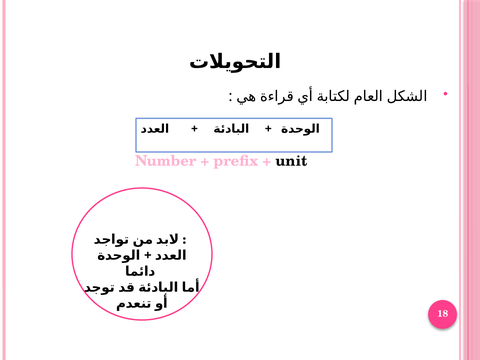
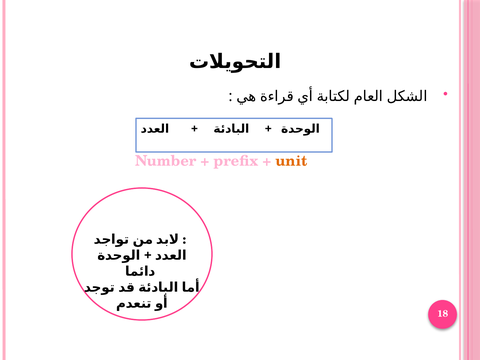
unit colour: black -> orange (291, 161)
